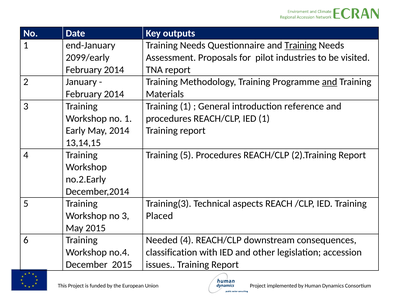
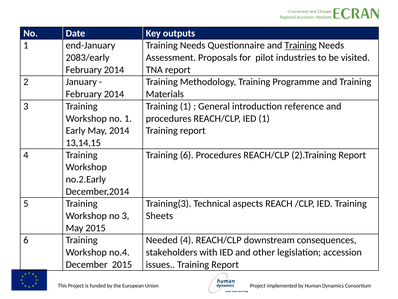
2099/early: 2099/early -> 2083/early (88, 58)
and underline: present -> none (330, 82)
Training 5: 5 -> 6 (187, 155)
Placed: Placed -> Sheets (159, 215)
classification: classification -> stakeholders (172, 252)
